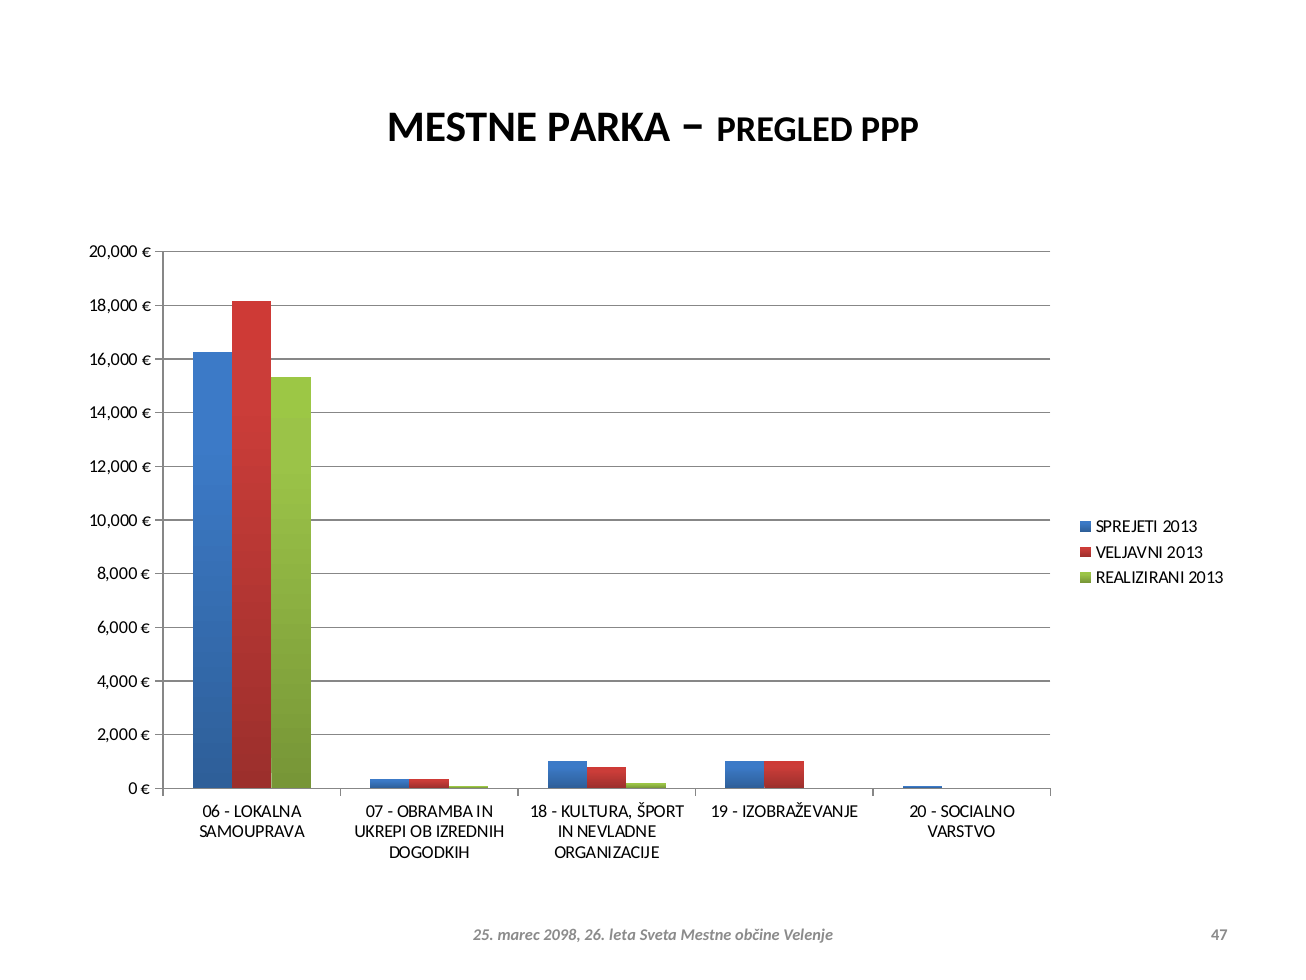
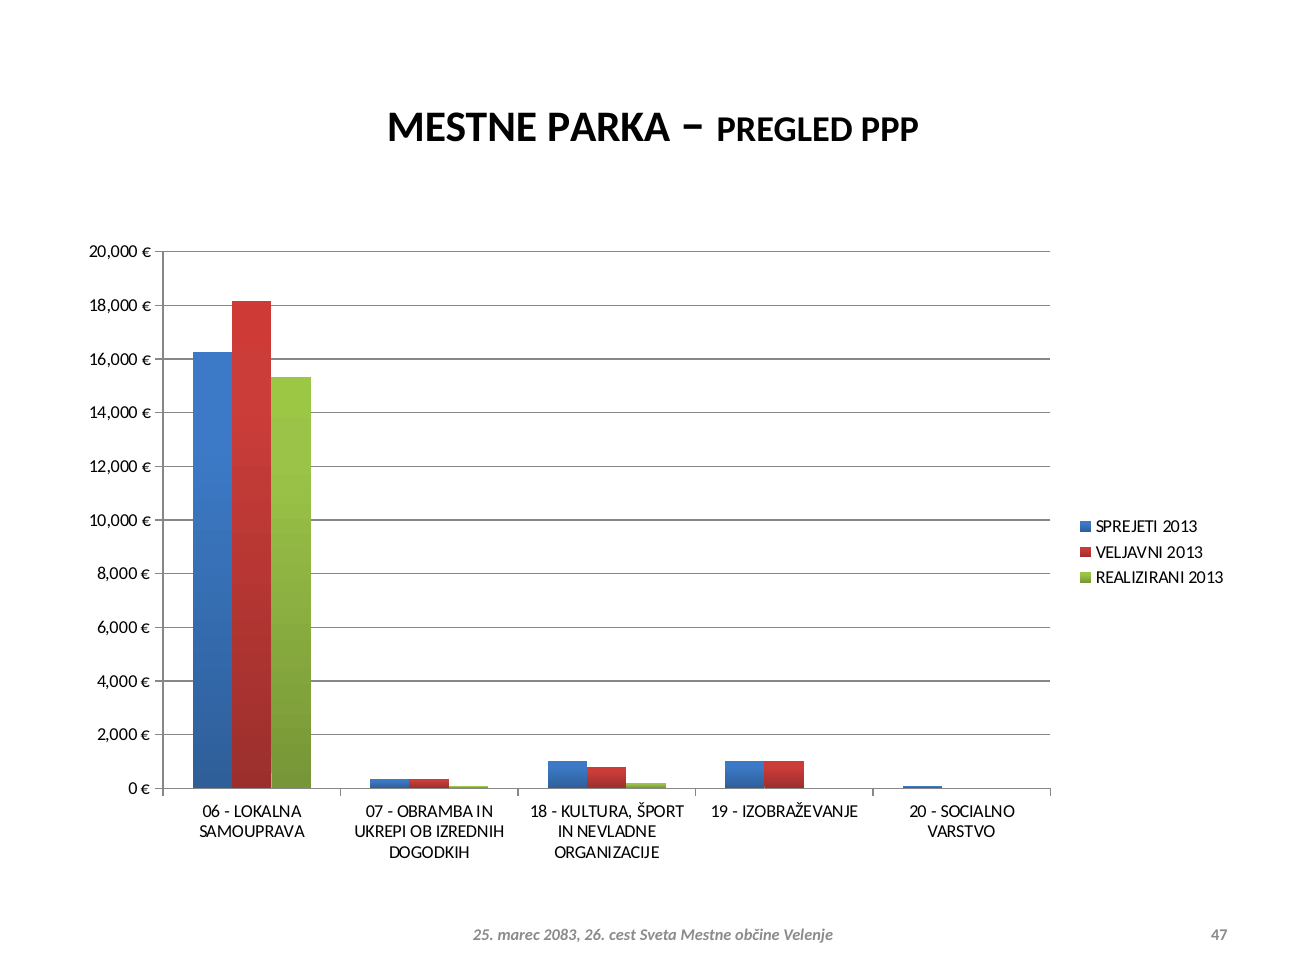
2098: 2098 -> 2083 (562, 935)
leta: leta -> cest (623, 935)
